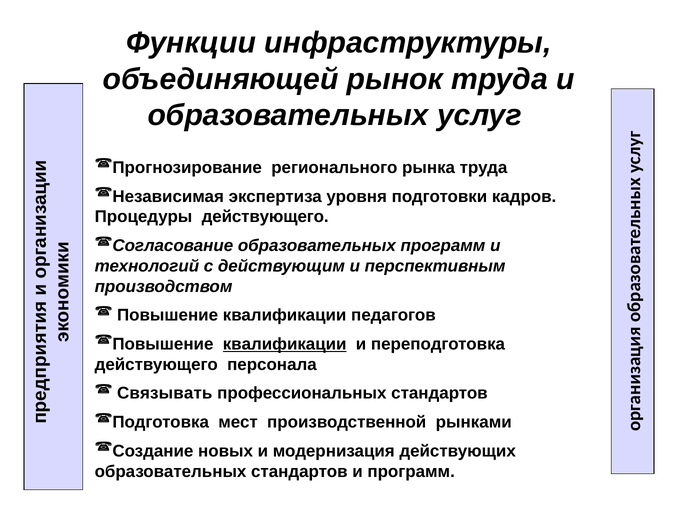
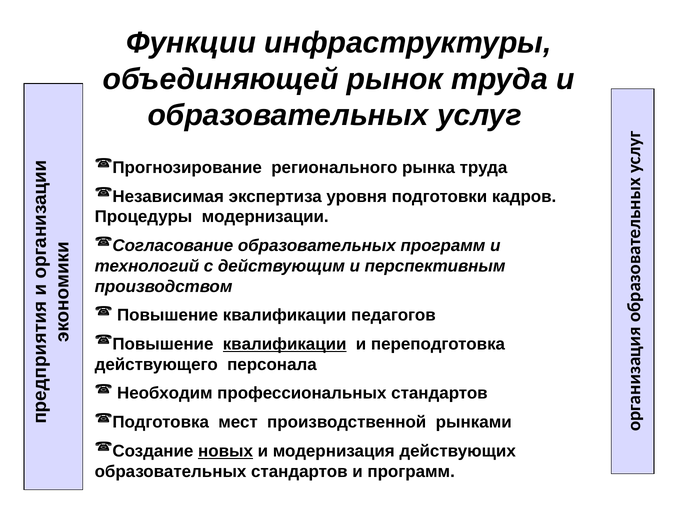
Процедуры действующего: действующего -> модернизации (265, 217)
Связывать: Связывать -> Необходим (165, 393)
новых underline: none -> present (226, 451)
